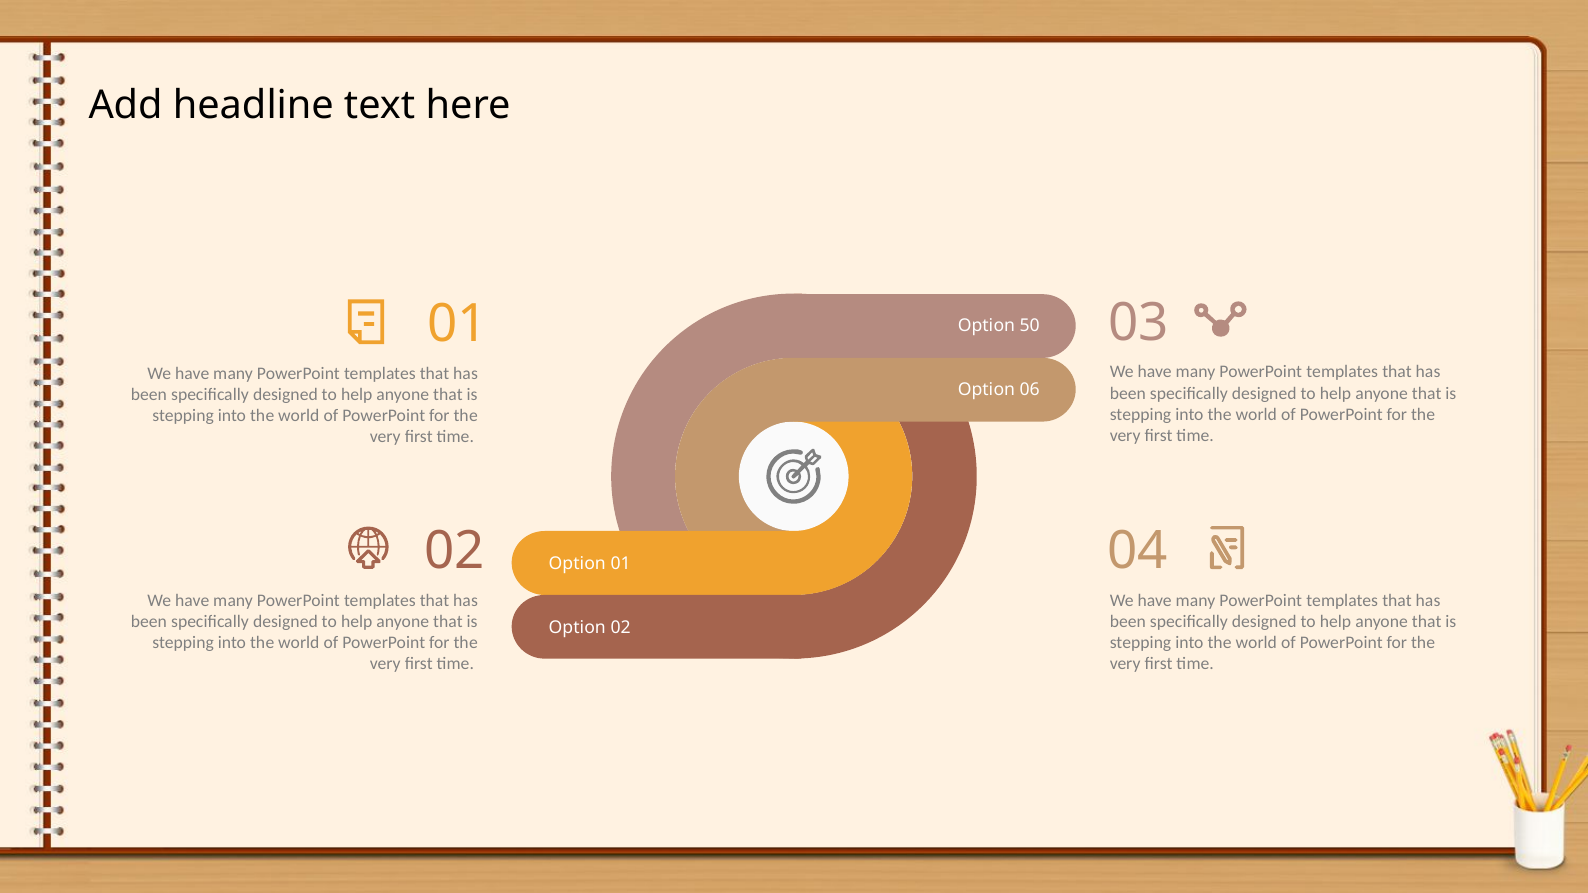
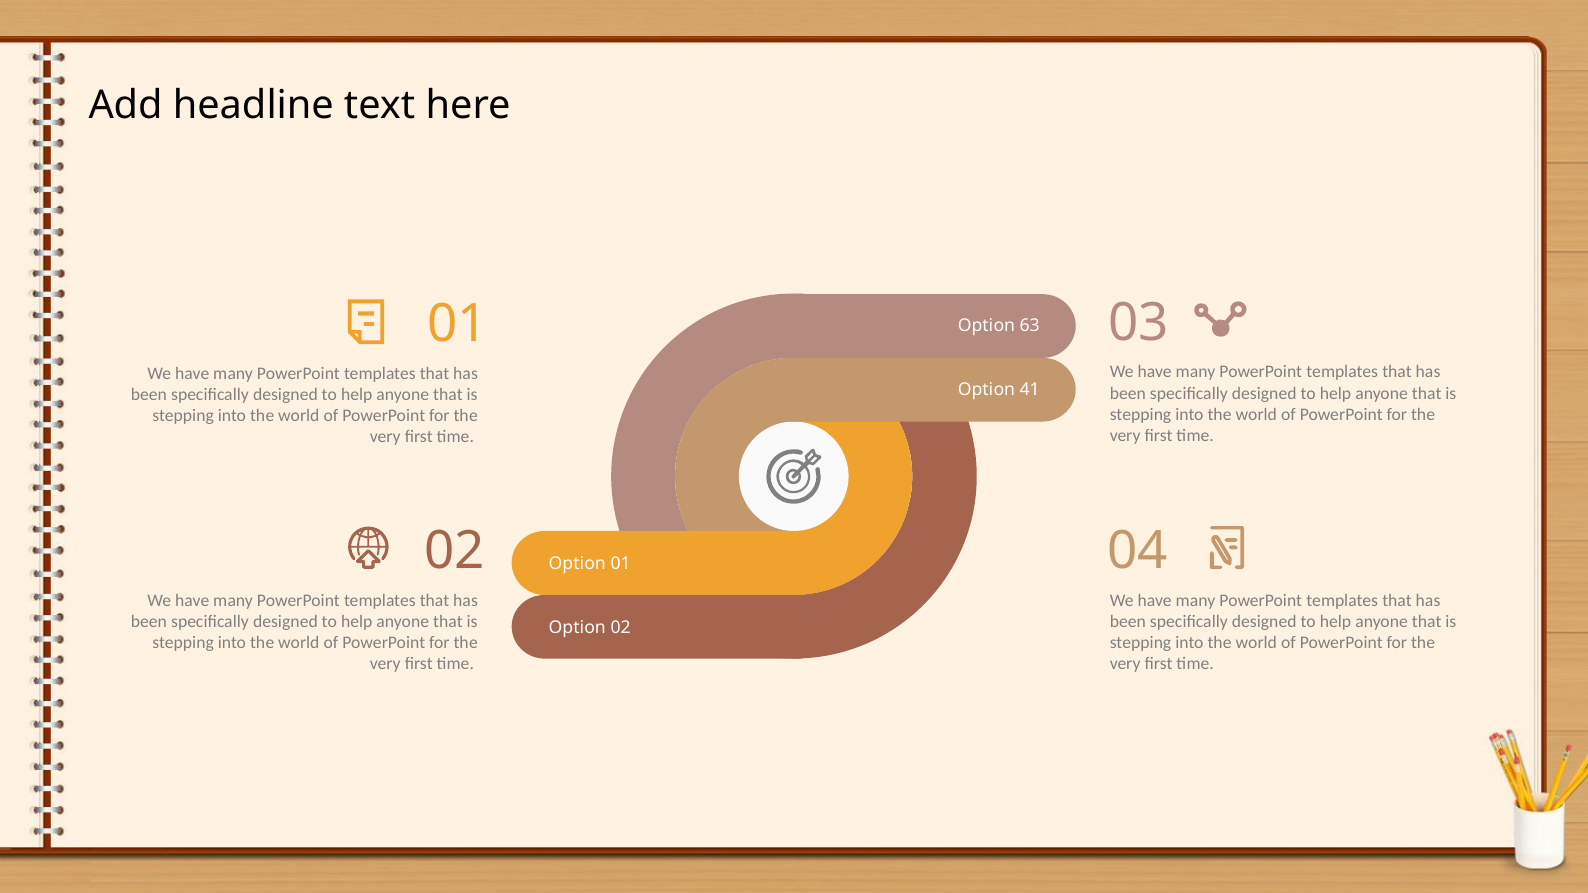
50: 50 -> 63 (1030, 326)
06: 06 -> 41 (1030, 390)
